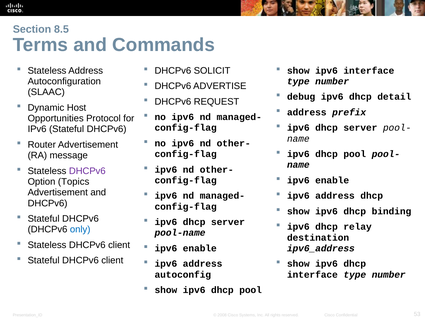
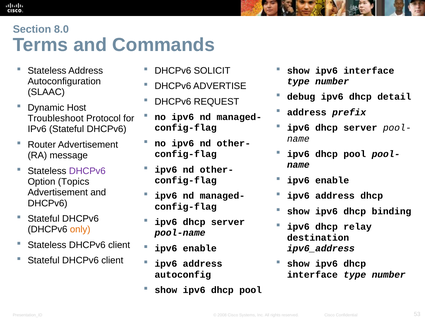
8.5: 8.5 -> 8.0 (61, 29)
Opportunities: Opportunities -> Troubleshoot (56, 118)
only colour: blue -> orange (80, 229)
